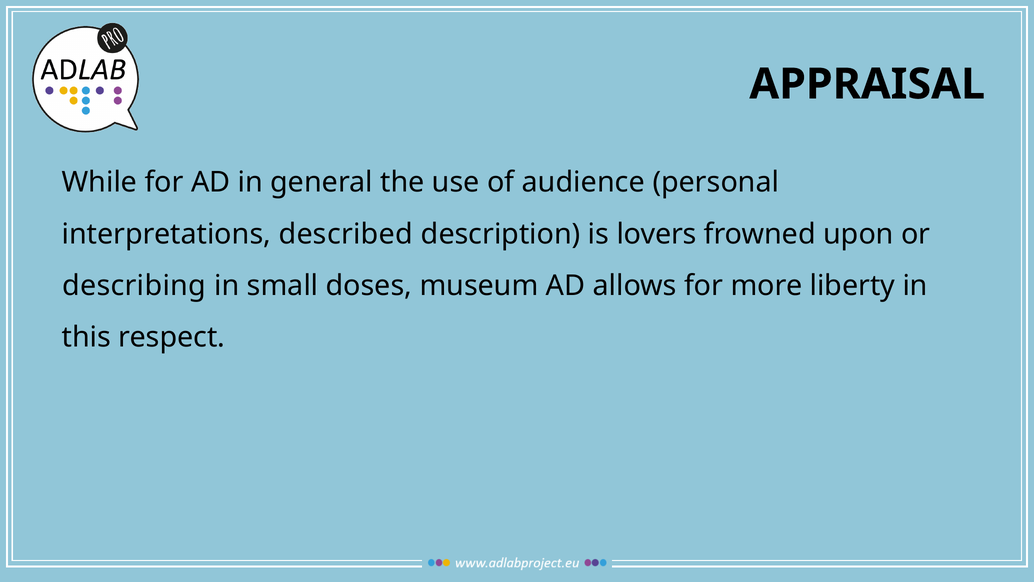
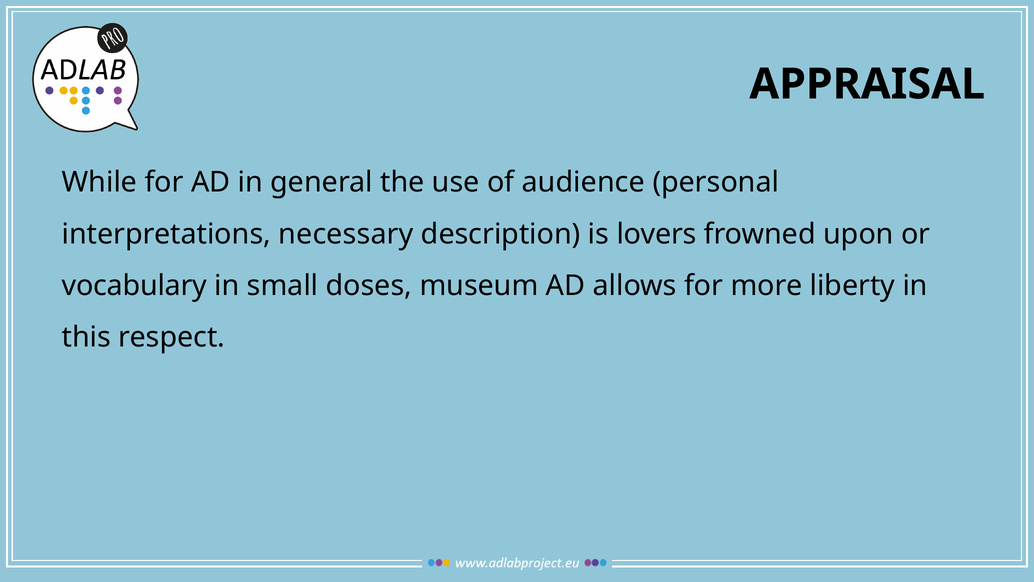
described: described -> necessary (346, 234)
describing: describing -> vocabulary (134, 286)
